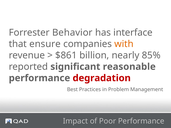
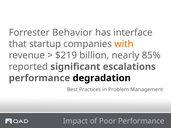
ensure: ensure -> startup (45, 44)
$861: $861 -> $219 (66, 55)
reasonable: reasonable -> escalations (129, 67)
degradation colour: red -> black (102, 78)
